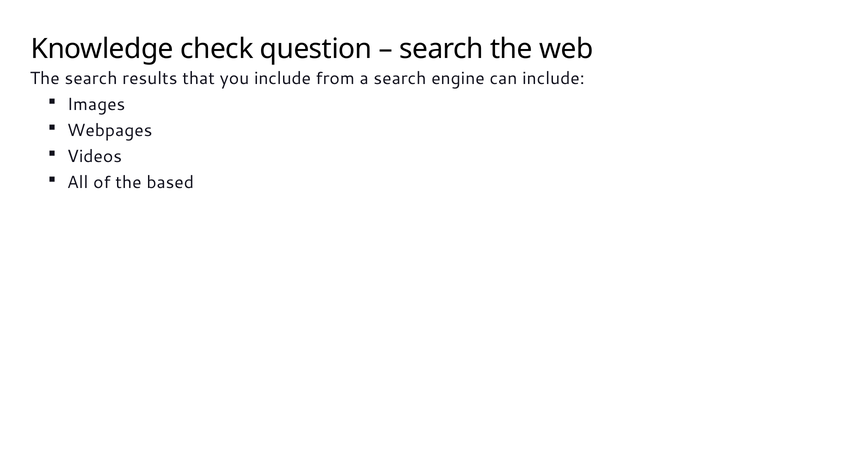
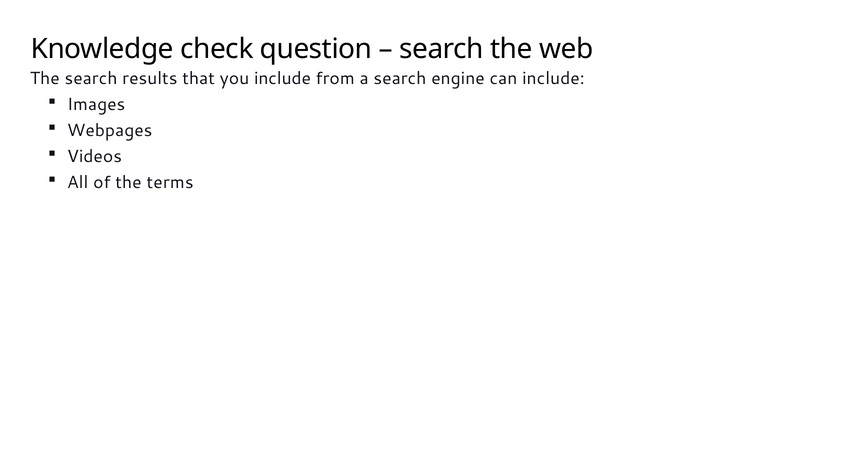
based: based -> terms (170, 182)
